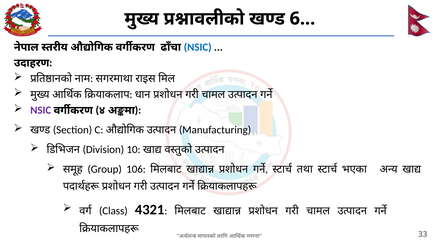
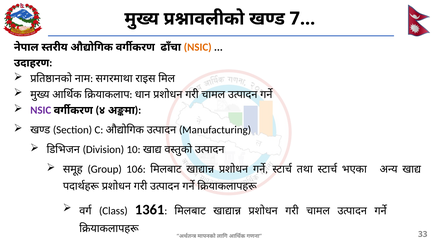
6: 6 -> 7 (302, 19)
NSIC colour: blue -> orange (198, 47)
4321: 4321 -> 1361 (150, 210)
